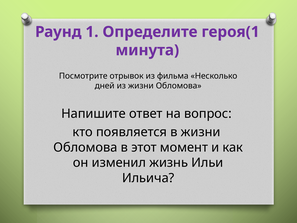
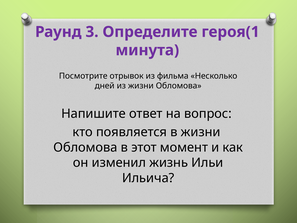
1: 1 -> 3 (92, 32)
